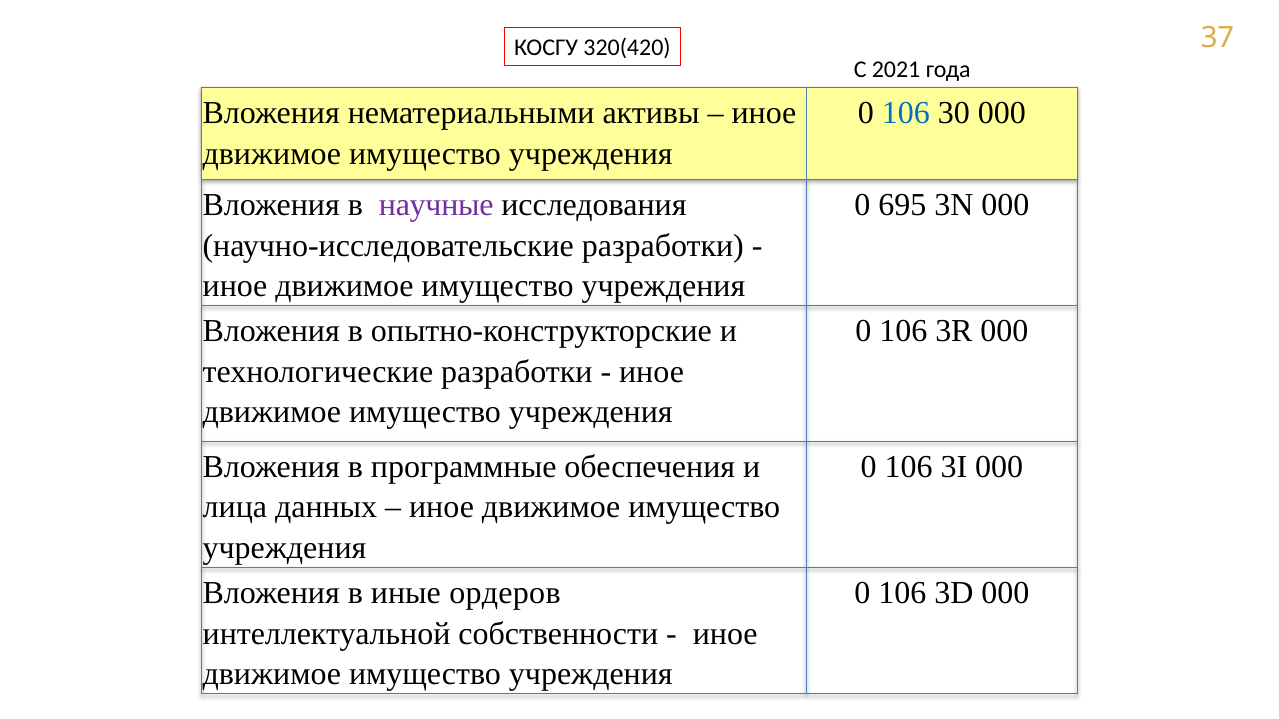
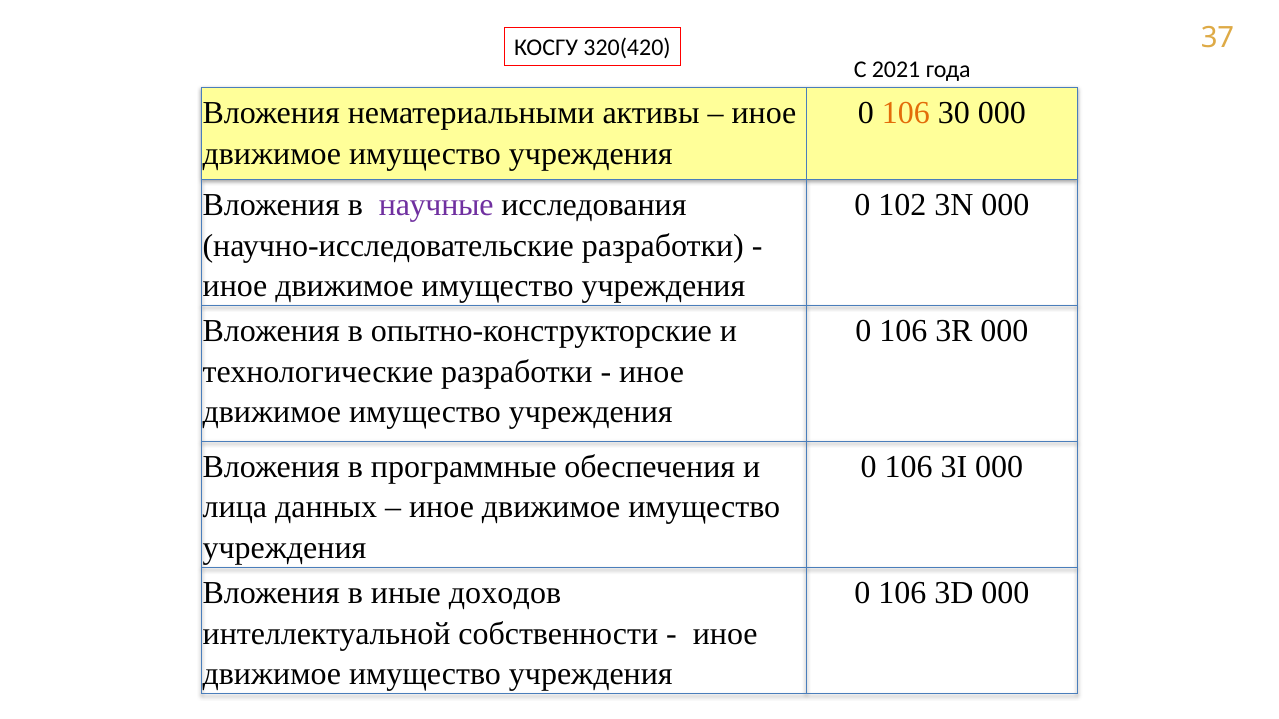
106 colour: blue -> orange (906, 113)
695: 695 -> 102 (902, 205)
ордеров: ордеров -> доходов (505, 593)
